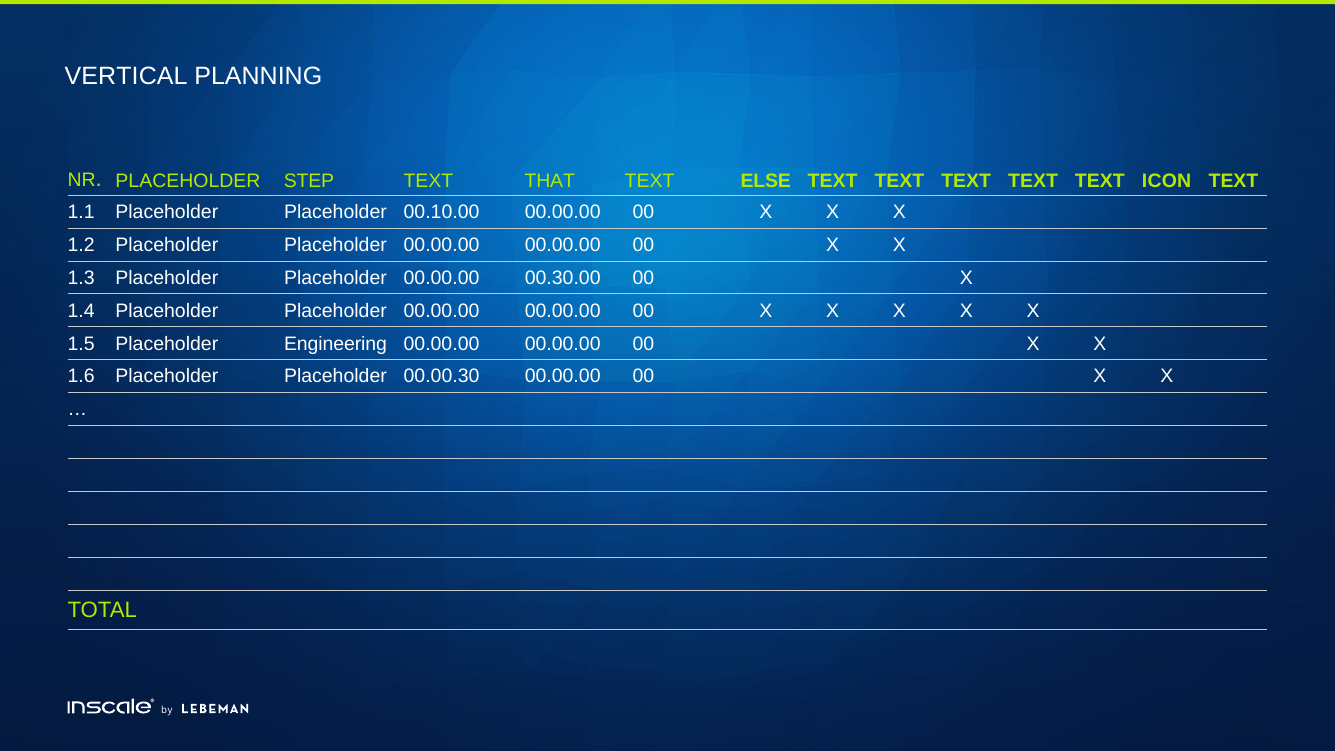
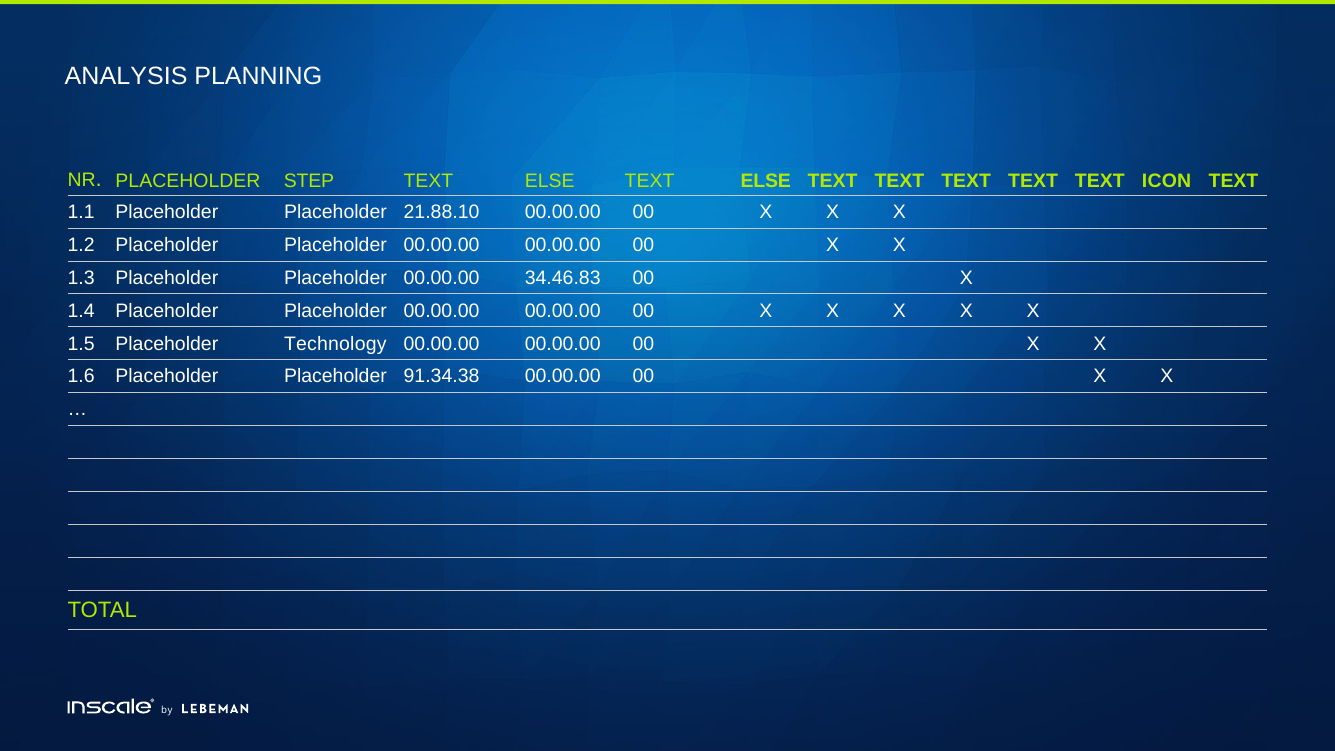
VERTICAL: VERTICAL -> ANALYSIS (126, 77)
THAT: THAT -> ELSE (550, 181)
00.10.00: 00.10.00 -> 21.88.10 (442, 212)
00.30.00: 00.30.00 -> 34.46.83 (563, 278)
Engineering: Engineering -> Technology (335, 344)
00.00.30: 00.00.30 -> 91.34.38 (442, 377)
